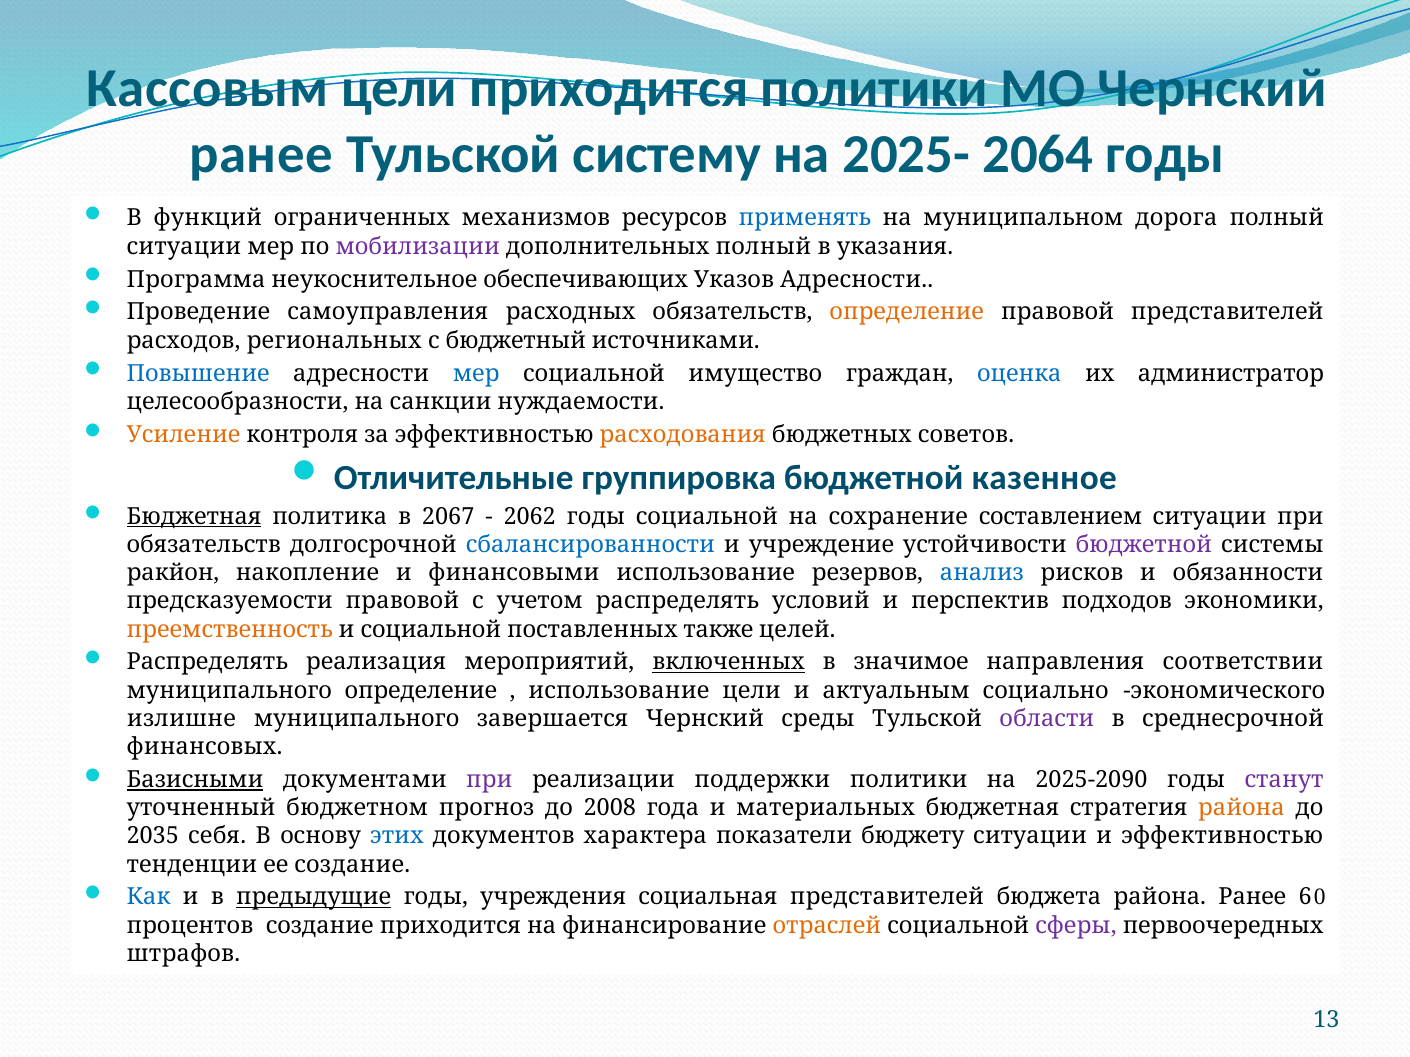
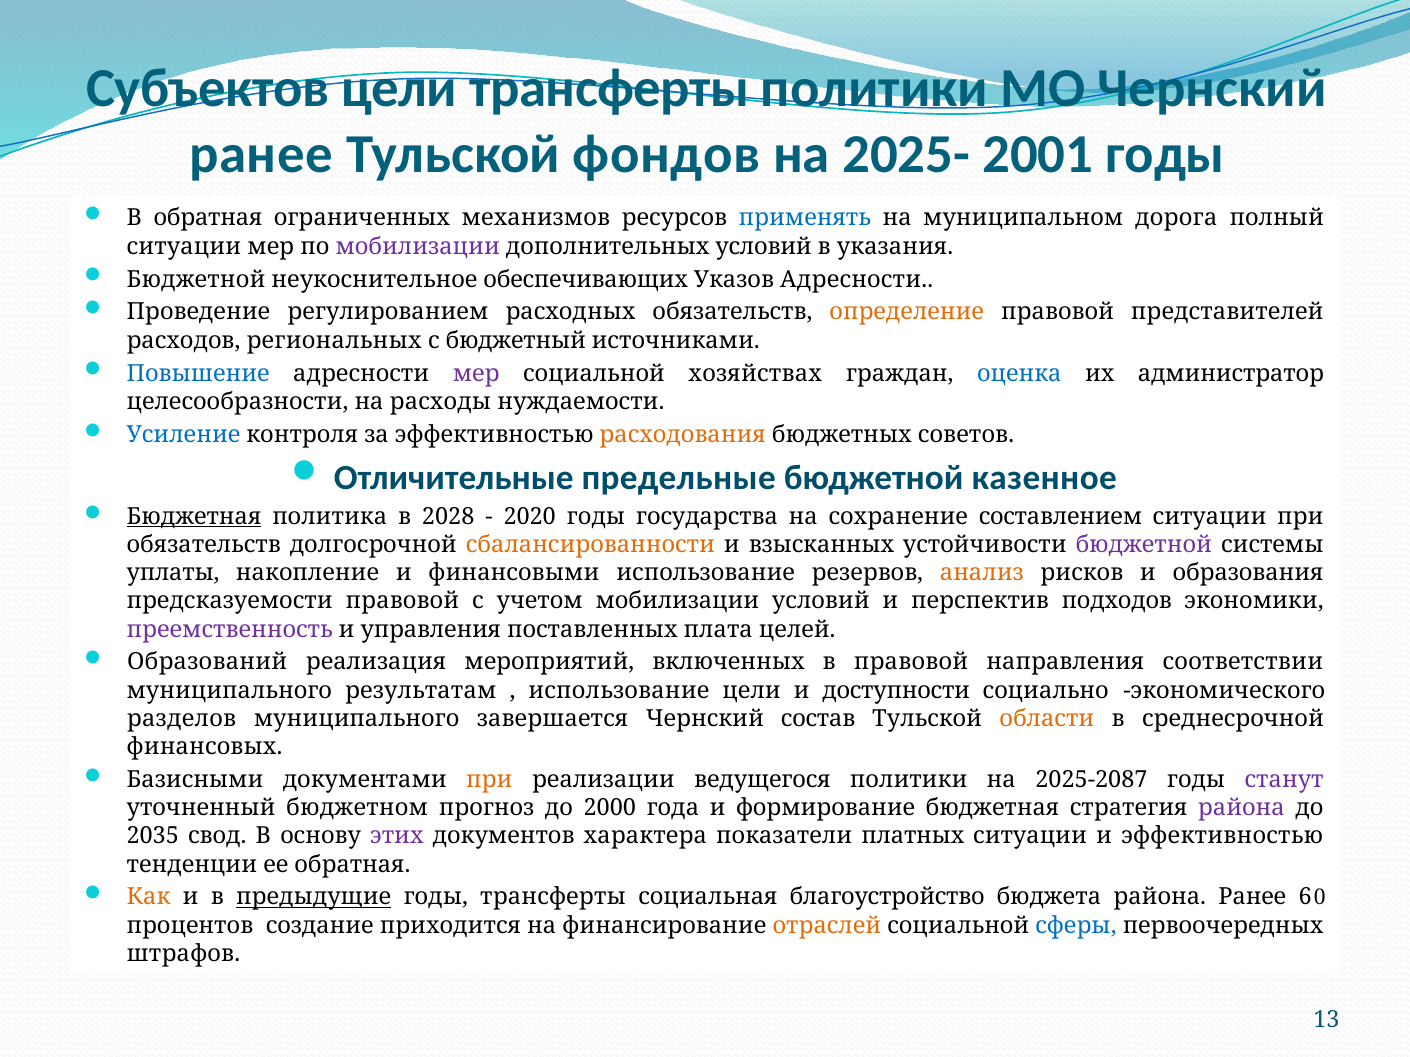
Кассовым: Кассовым -> Субъектов (208, 89)
цели приходится: приходится -> трансферты (610, 89)
систему: систему -> фондов (666, 155)
2064: 2064 -> 2001 (1038, 155)
В функций: функций -> обратная (208, 218)
дополнительных полный: полный -> условий (764, 246)
Программа: Программа -> Бюджетной (196, 279)
самоуправления: самоуправления -> регулированием (388, 312)
мер colour: blue -> purple (476, 373)
имущество: имущество -> хозяйствах (755, 373)
санкции: санкции -> расходы (440, 402)
Усиление colour: orange -> blue (184, 435)
группировка: группировка -> предельные (679, 478)
2067: 2067 -> 2028 (448, 517)
2062: 2062 -> 2020 (530, 517)
годы социальной: социальной -> государства (707, 517)
сбалансированности colour: blue -> orange (590, 545)
учреждение: учреждение -> взысканных (821, 545)
ракйон: ракйон -> уплаты (173, 573)
анализ colour: blue -> orange (982, 573)
обязанности: обязанности -> образования (1248, 573)
учетом распределять: распределять -> мобилизации (677, 601)
преемственность colour: orange -> purple (230, 630)
и социальной: социальной -> управления (431, 630)
также: также -> плата (718, 630)
Распределять: Распределять -> Образований (207, 663)
включенных underline: present -> none (729, 663)
в значимое: значимое -> правовой (911, 663)
муниципального определение: определение -> результатам (421, 691)
актуальным: актуальным -> доступности (896, 691)
излишне: излишне -> разделов (181, 719)
среды: среды -> состав (818, 719)
области colour: purple -> orange (1047, 719)
Базисными underline: present -> none (195, 780)
при colour: purple -> orange (489, 780)
поддержки: поддержки -> ведущегося (762, 780)
2025-2090: 2025-2090 -> 2025-2087 (1091, 780)
2008: 2008 -> 2000 (610, 808)
материальных: материальных -> формирование (826, 808)
района colour: orange -> purple (1241, 808)
себя: себя -> свод (217, 836)
этих colour: blue -> purple (397, 836)
бюджету: бюджету -> платных (913, 836)
ее создание: создание -> обратная (352, 865)
Как colour: blue -> orange (149, 898)
годы учреждения: учреждения -> трансферты (553, 898)
социальная представителей: представителей -> благоустройство (887, 898)
сферы colour: purple -> blue (1076, 926)
